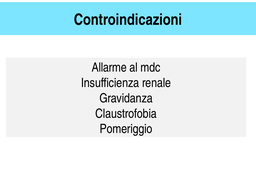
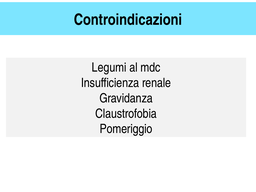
Allarme: Allarme -> Legumi (109, 68)
